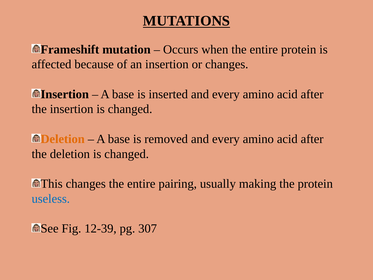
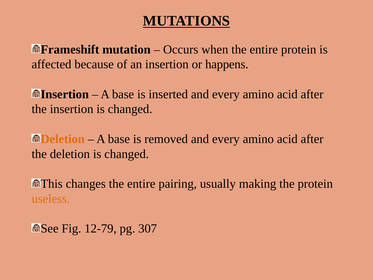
or changes: changes -> happens (227, 64)
useless colour: blue -> orange (51, 199)
12-39: 12-39 -> 12-79 (100, 228)
